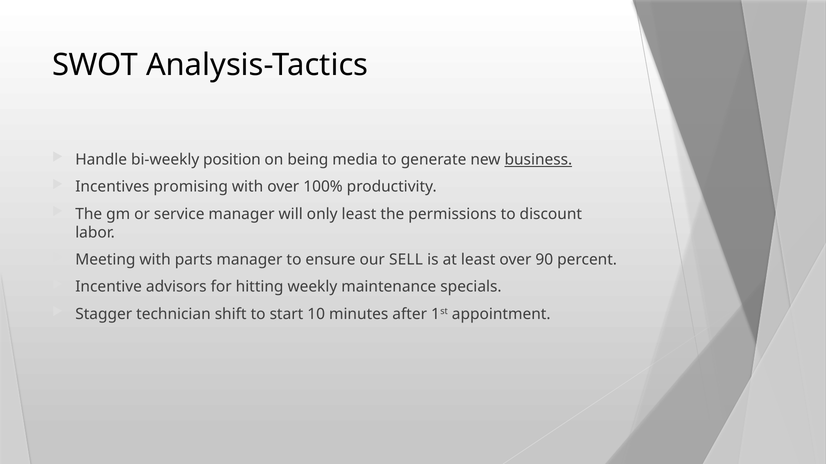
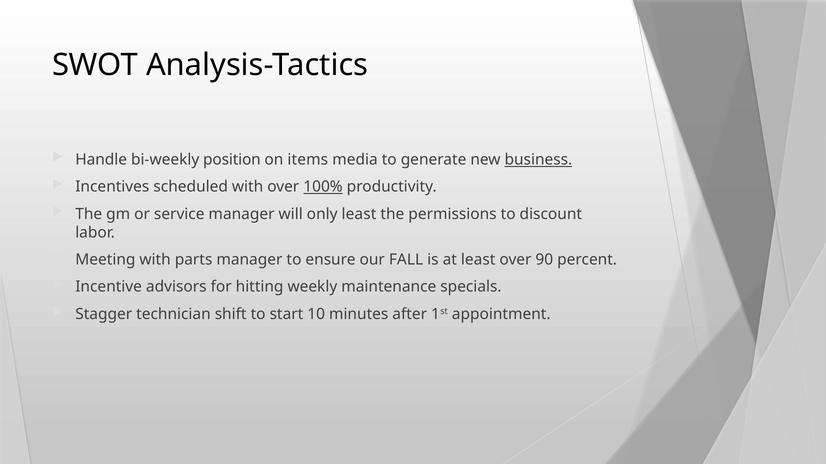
being: being -> items (308, 160)
promising: promising -> scheduled (191, 187)
100% underline: none -> present (323, 187)
SELL: SELL -> FALL (406, 260)
